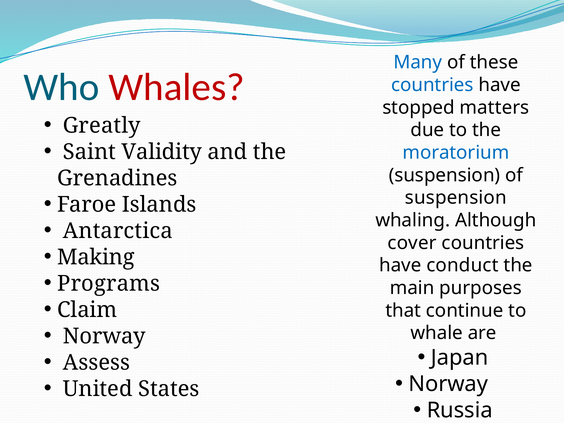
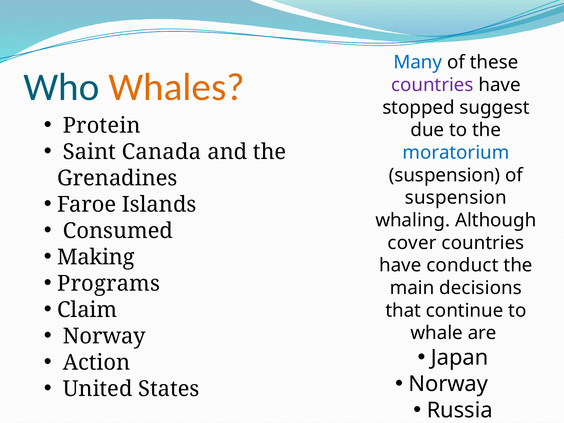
Whales colour: red -> orange (176, 87)
countries colour: blue -> purple (432, 85)
matters: matters -> suggest (495, 107)
Greatly: Greatly -> Protein (102, 126)
Validity: Validity -> Canada (162, 152)
Antarctica: Antarctica -> Consumed (118, 231)
purposes: purposes -> decisions (481, 288)
Assess: Assess -> Action (97, 363)
